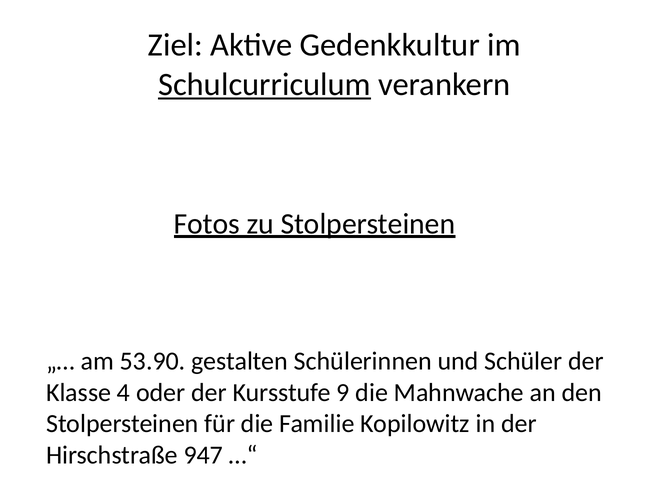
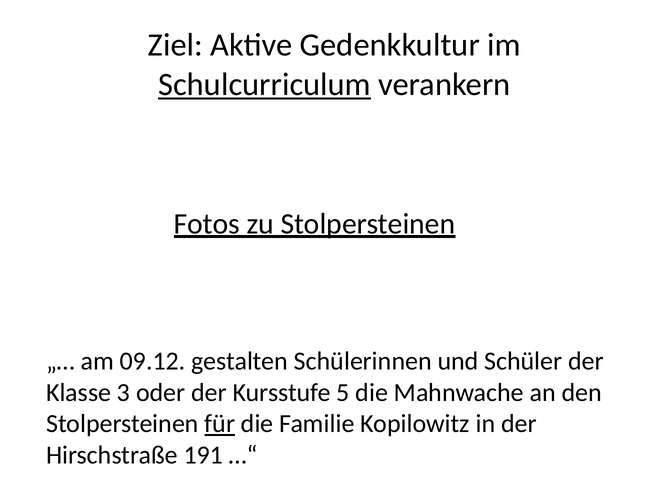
53.90: 53.90 -> 09.12 (153, 361)
4: 4 -> 3 (124, 392)
9: 9 -> 5 (343, 392)
für underline: none -> present (220, 424)
947: 947 -> 191 (203, 455)
